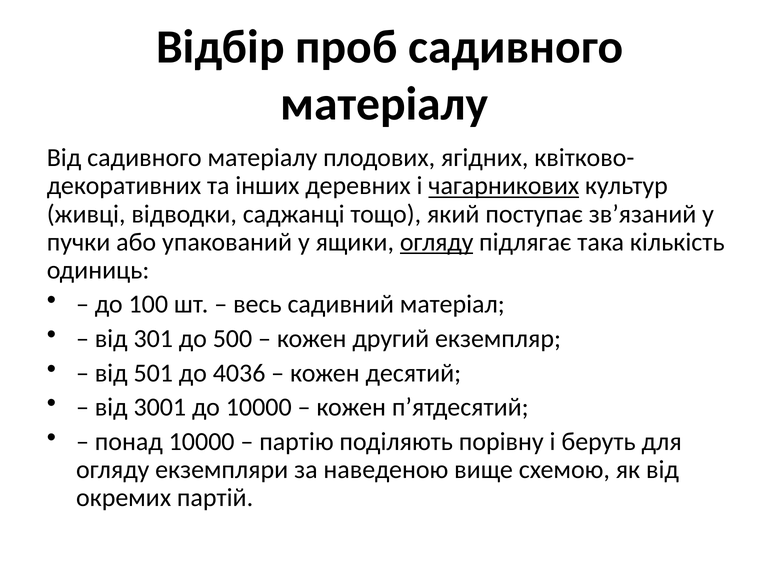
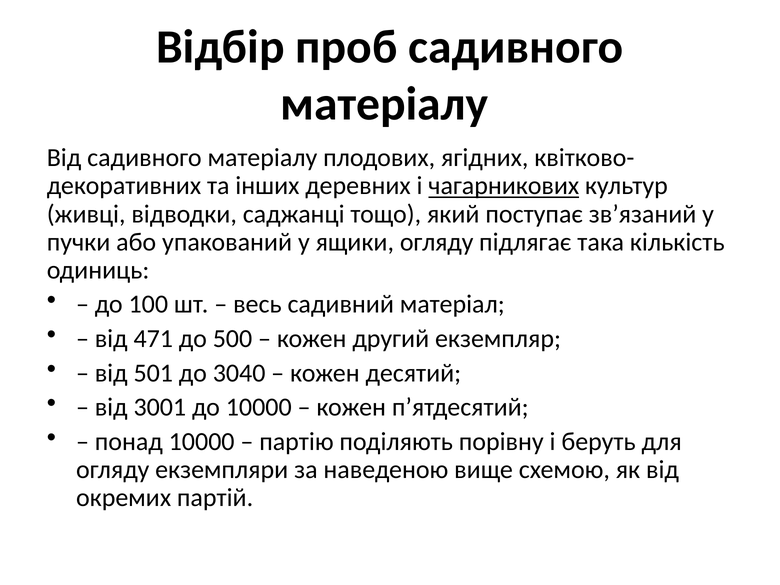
огляду underline: present -> none (437, 242)
301: 301 -> 471 (153, 339)
4036: 4036 -> 3040 (239, 373)
